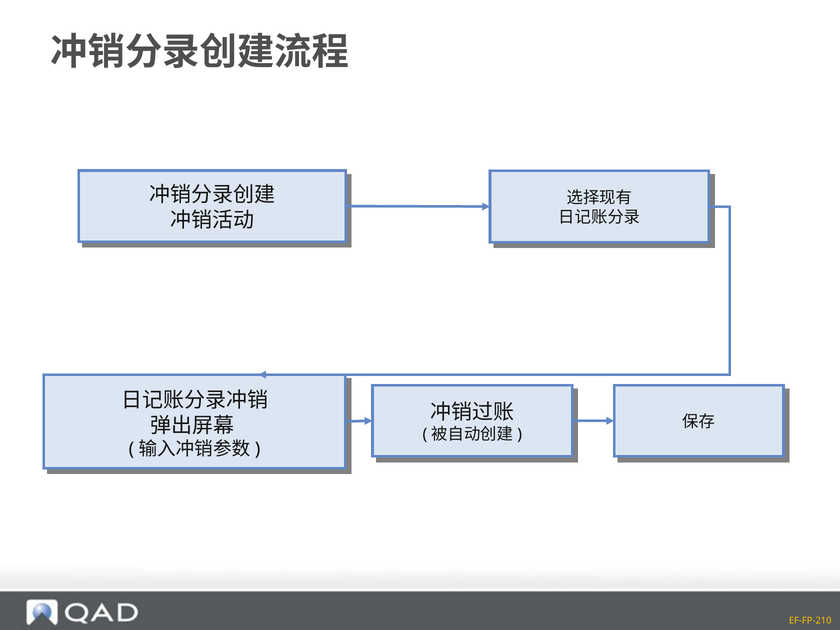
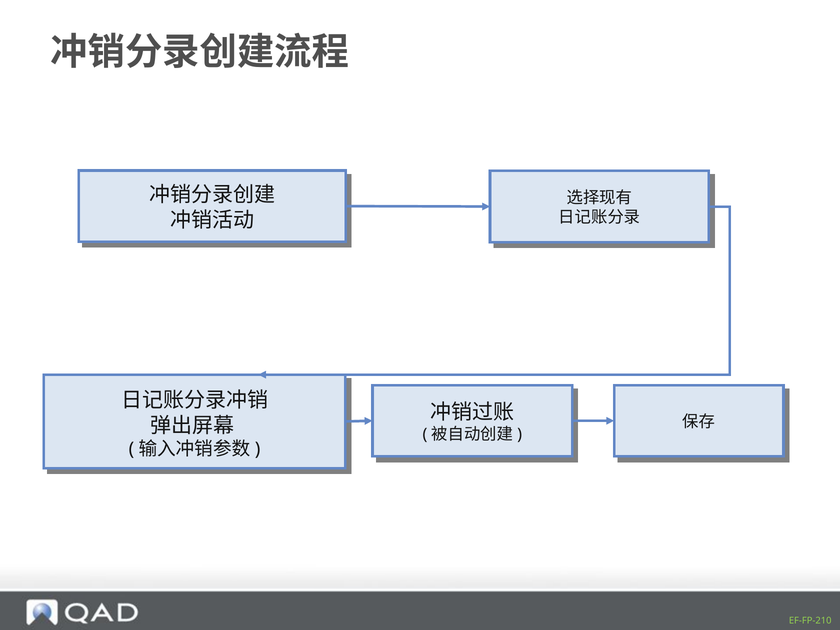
EF-FP-210 colour: yellow -> light green (810, 621)
